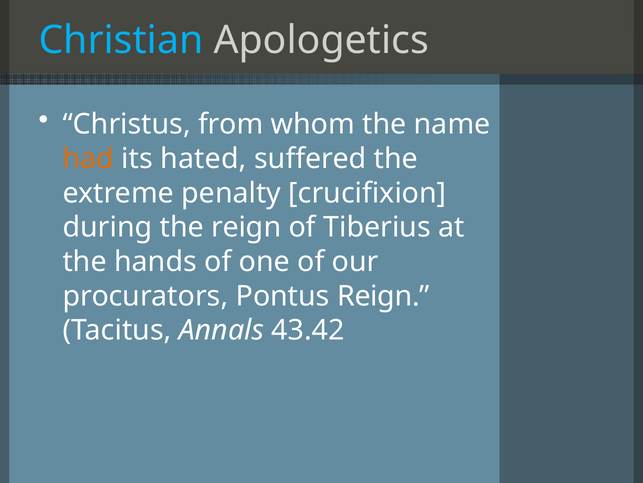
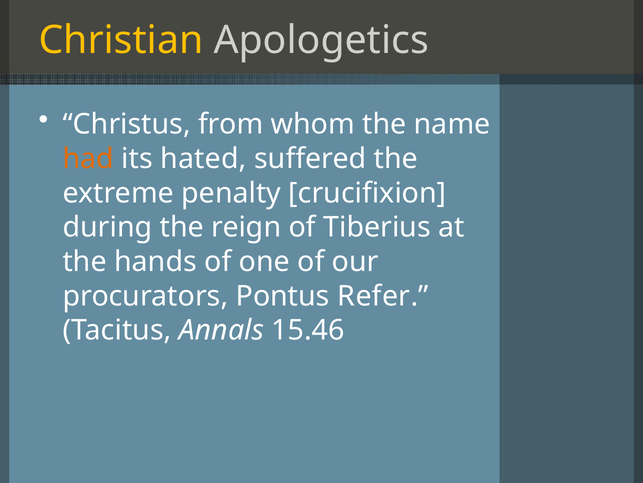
Christian colour: light blue -> yellow (121, 40)
Pontus Reign: Reign -> Refer (383, 296)
43.42: 43.42 -> 15.46 (308, 330)
